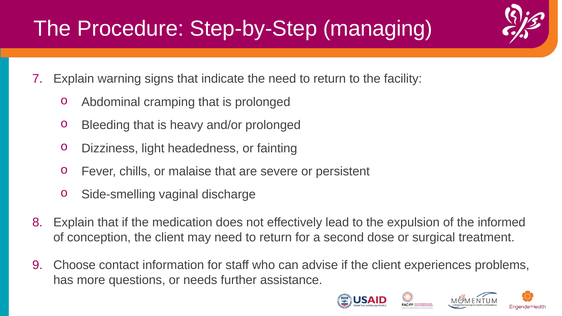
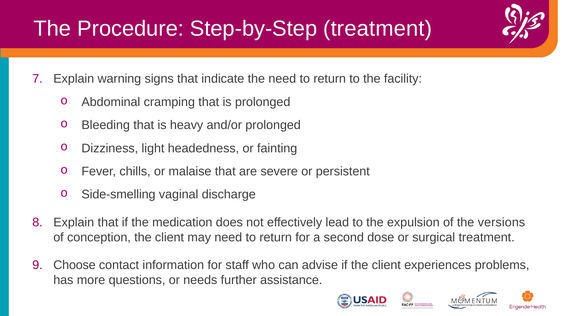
Step-by-Step managing: managing -> treatment (378, 29)
informed: informed -> versions (501, 222)
